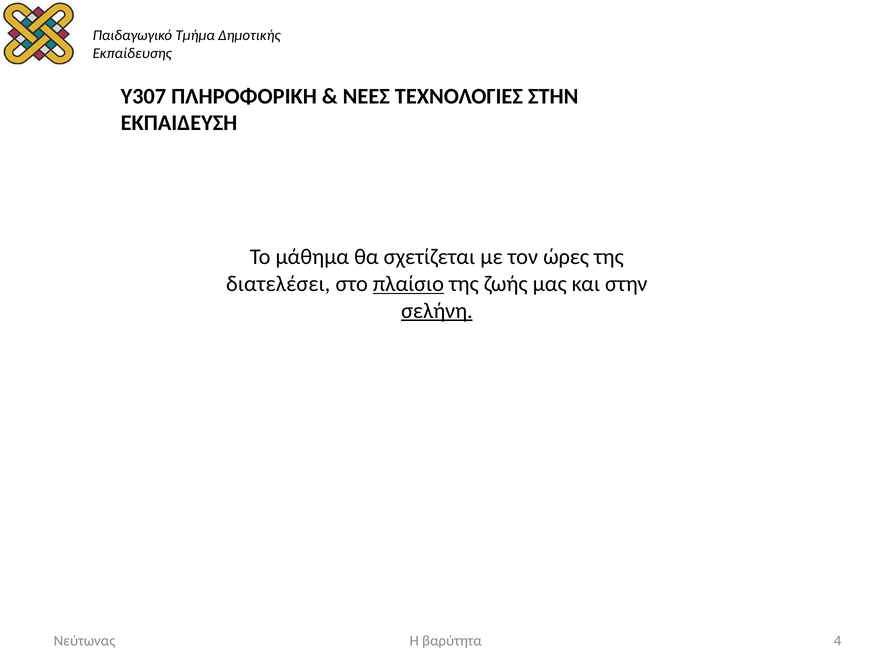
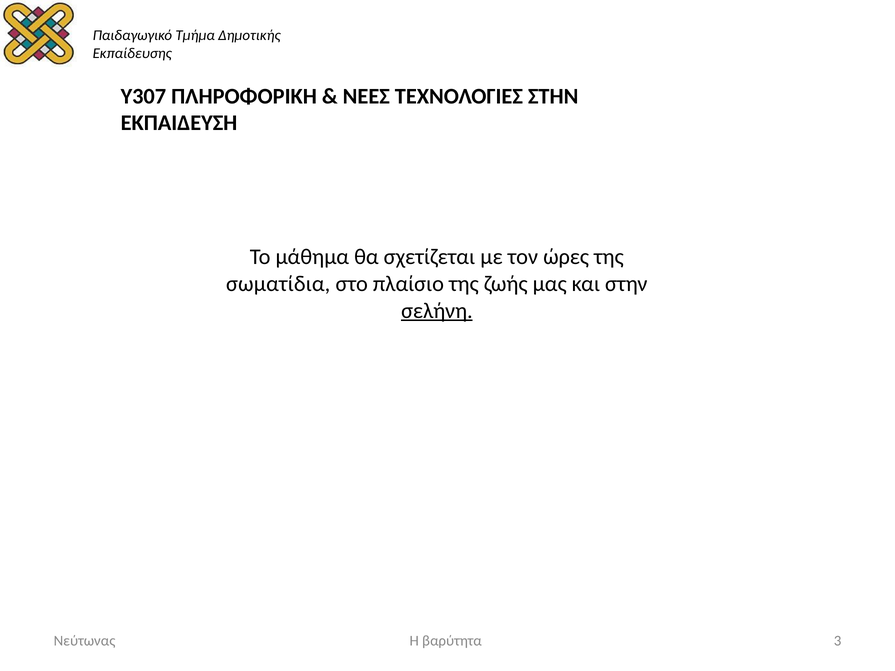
διατελέσει: διατελέσει -> σωματίδια (278, 284)
πλαίσιο underline: present -> none (408, 284)
4: 4 -> 3 (838, 641)
